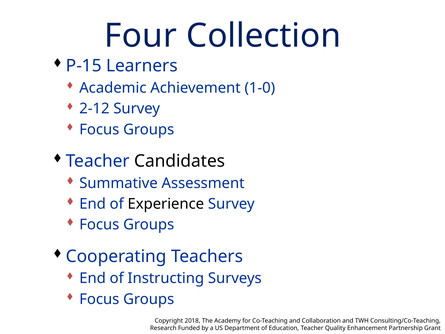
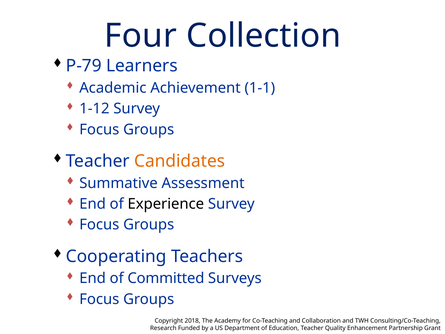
P-15: P-15 -> P-79 (84, 66)
1-0: 1-0 -> 1-1 (260, 88)
2-12: 2-12 -> 1-12 (94, 109)
Candidates colour: black -> orange (180, 161)
Instructing: Instructing -> Committed (166, 278)
